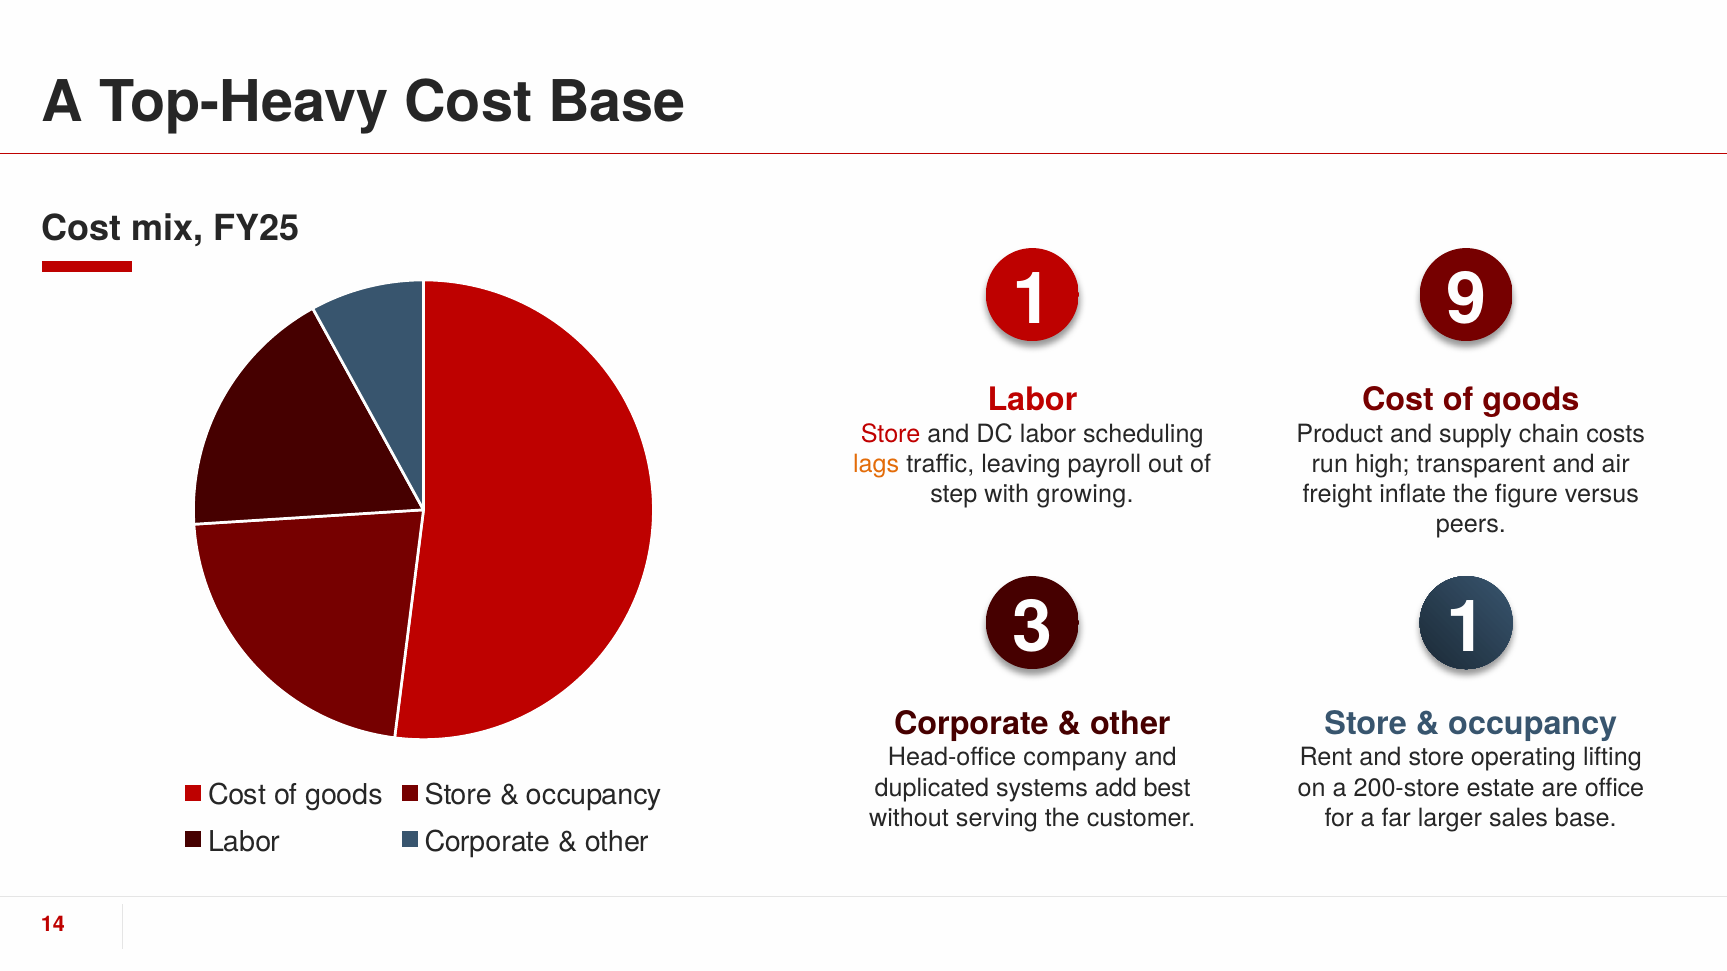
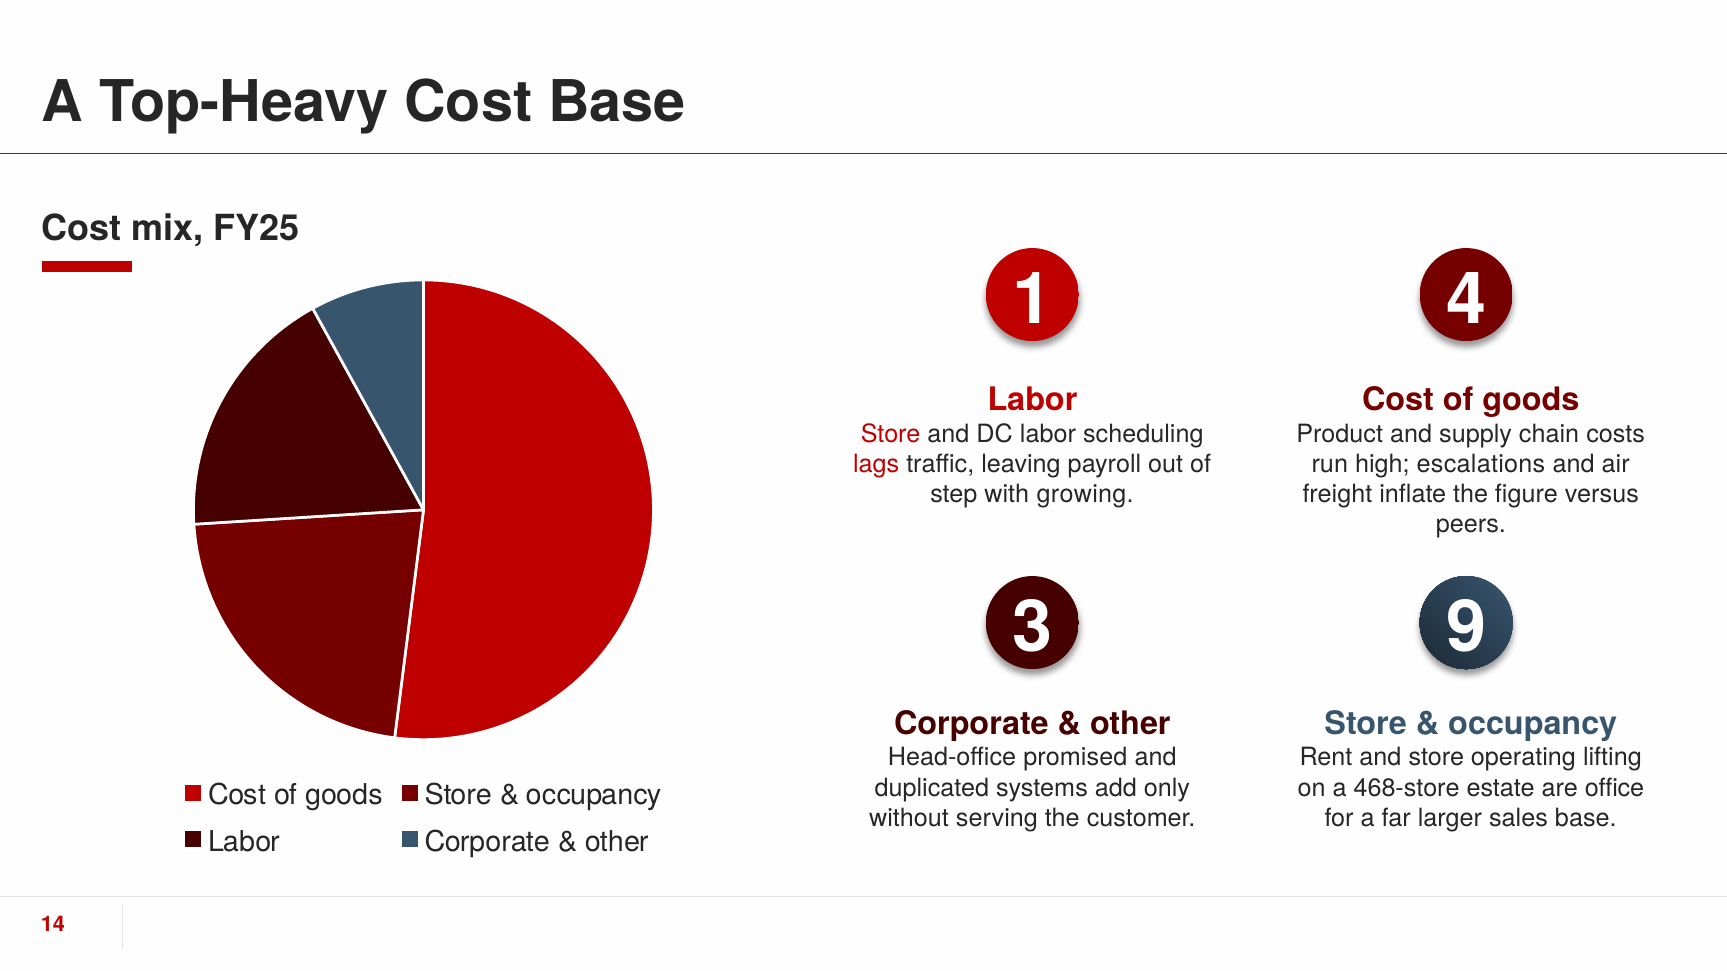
9: 9 -> 4 (1466, 300)
transparent: transparent -> escalations (1481, 464)
lags colour: orange -> red (876, 464)
3 1: 1 -> 9 (1466, 628)
company: company -> promised (1075, 758)
best: best -> only (1167, 788)
200-store: 200-store -> 468-store (1407, 788)
